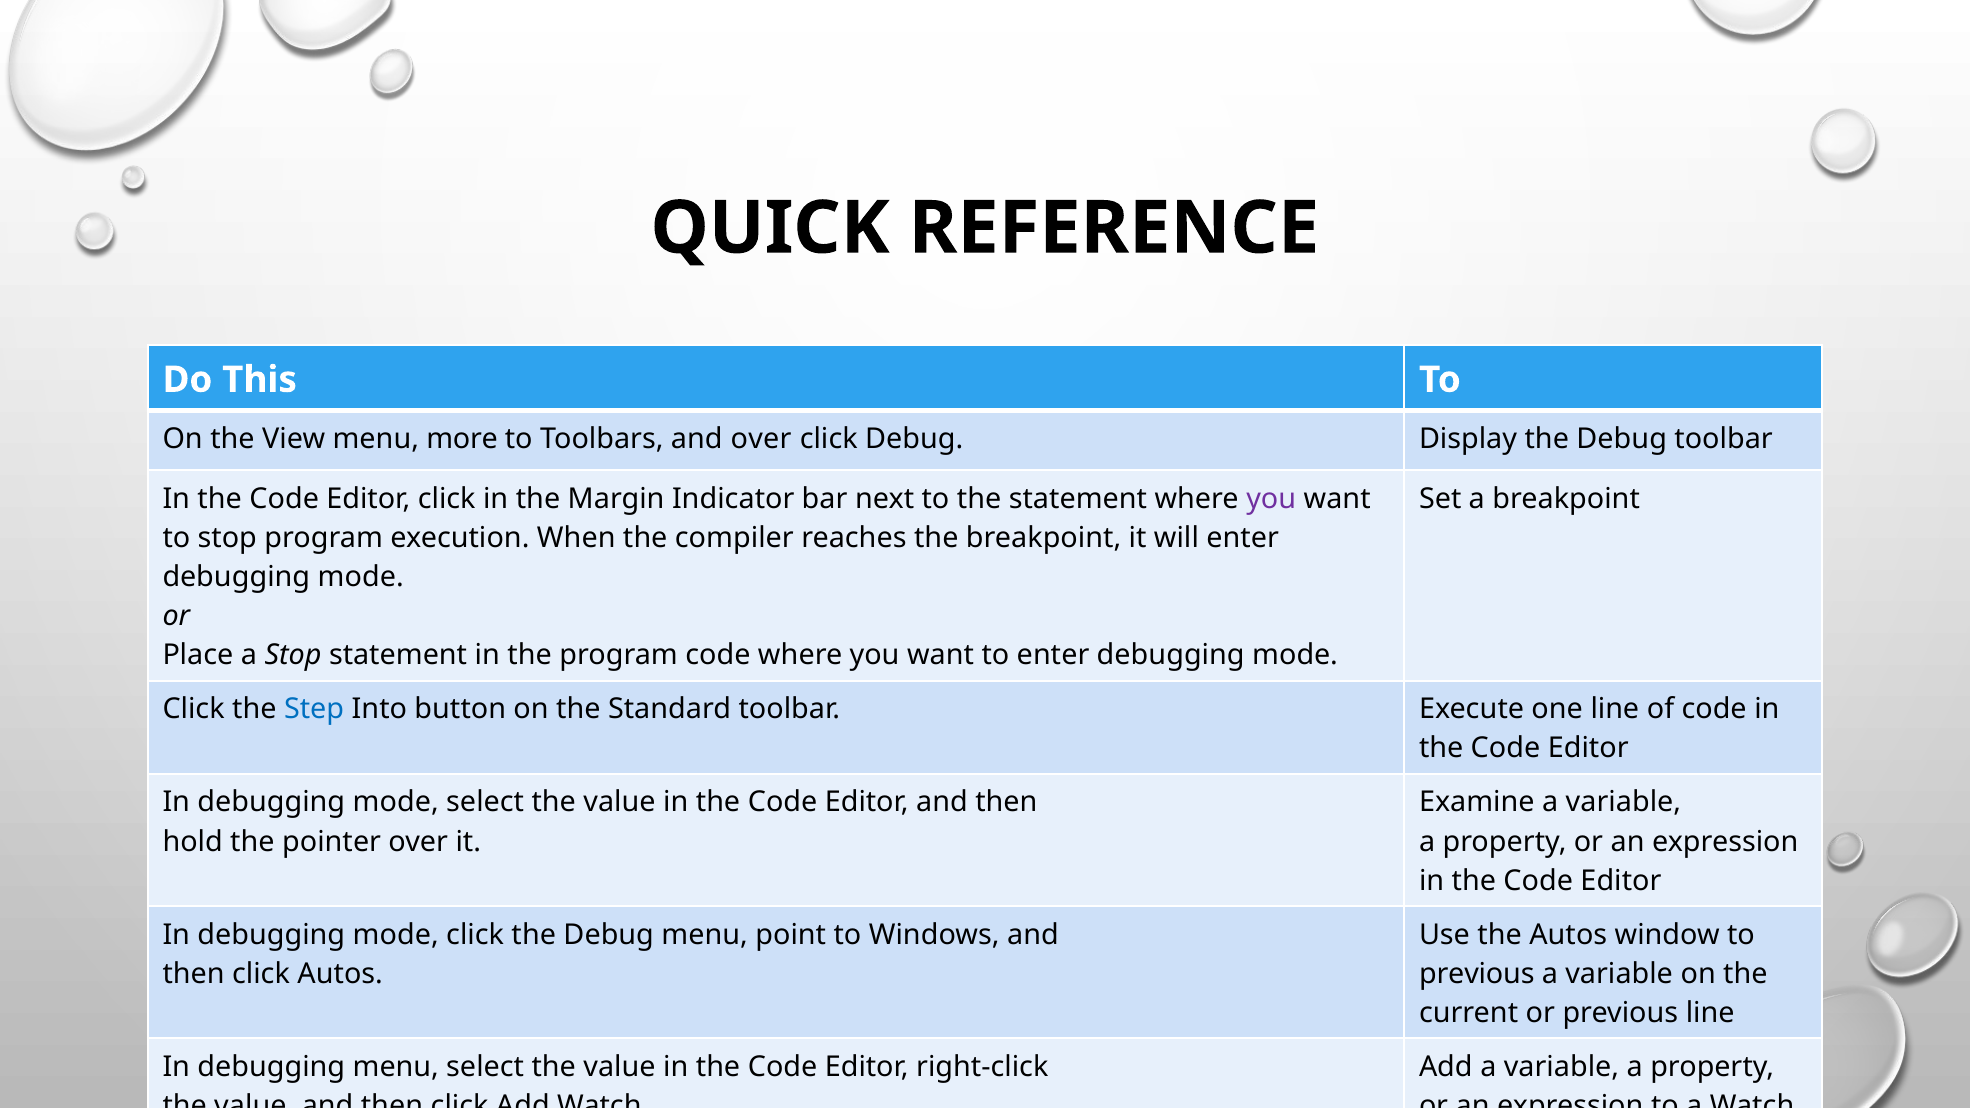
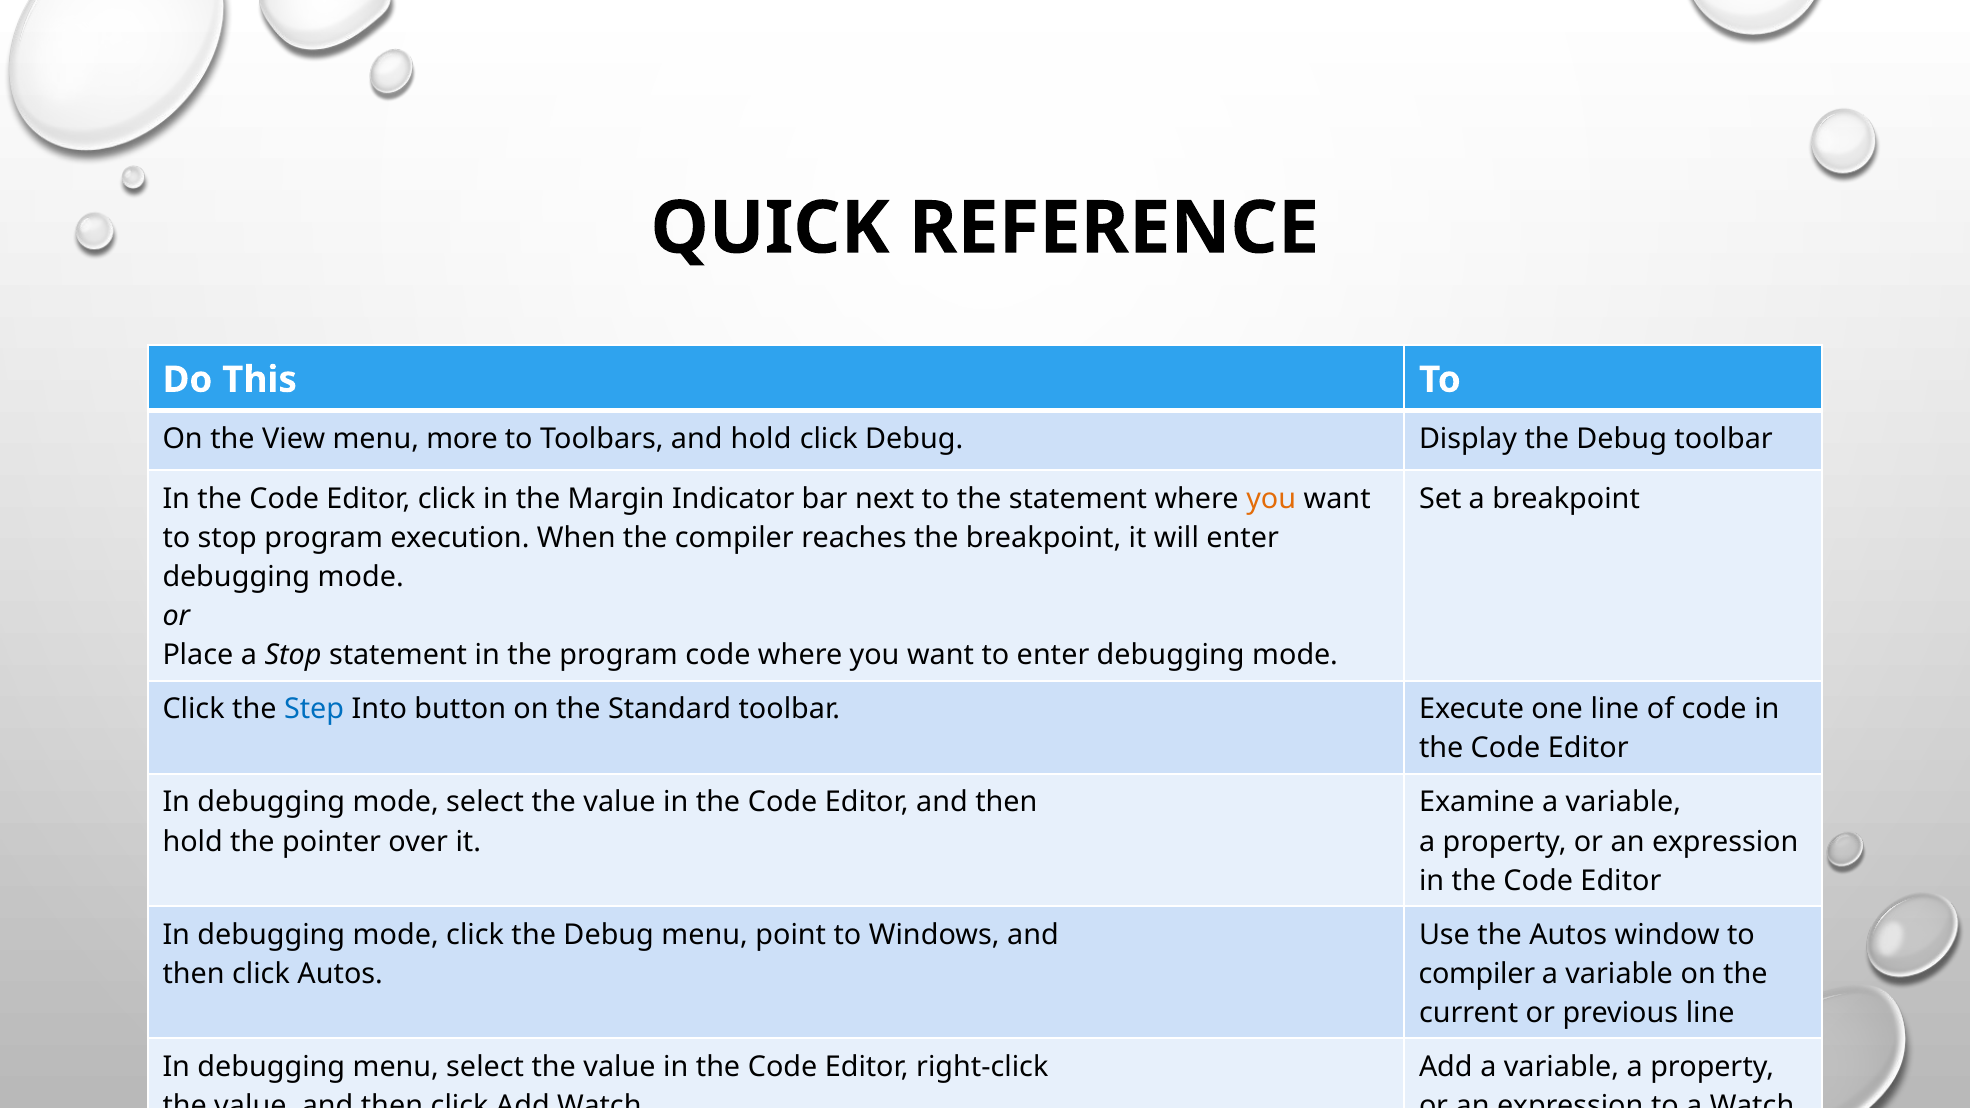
and over: over -> hold (761, 439)
you colour: purple -> orange (1271, 499)
previous: previous -> compiler (1477, 974)
